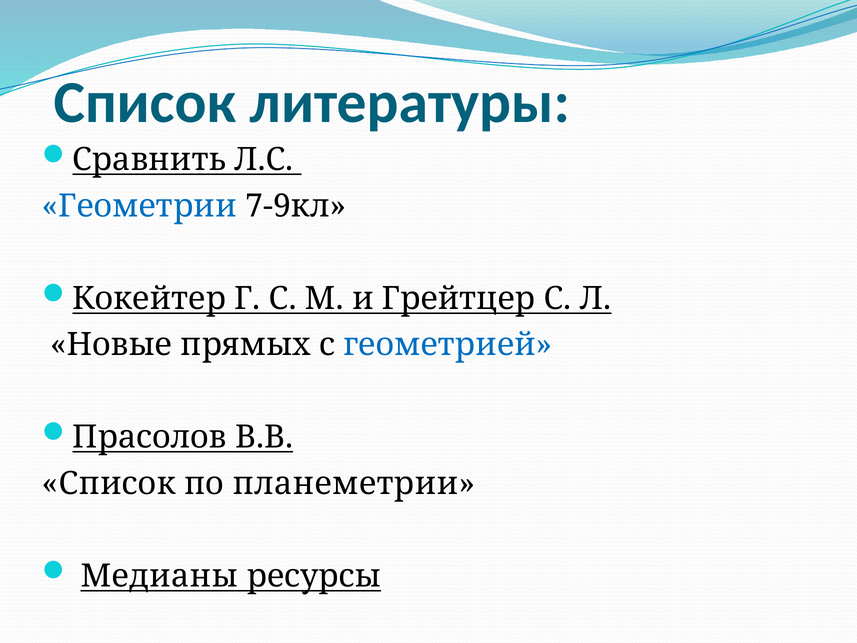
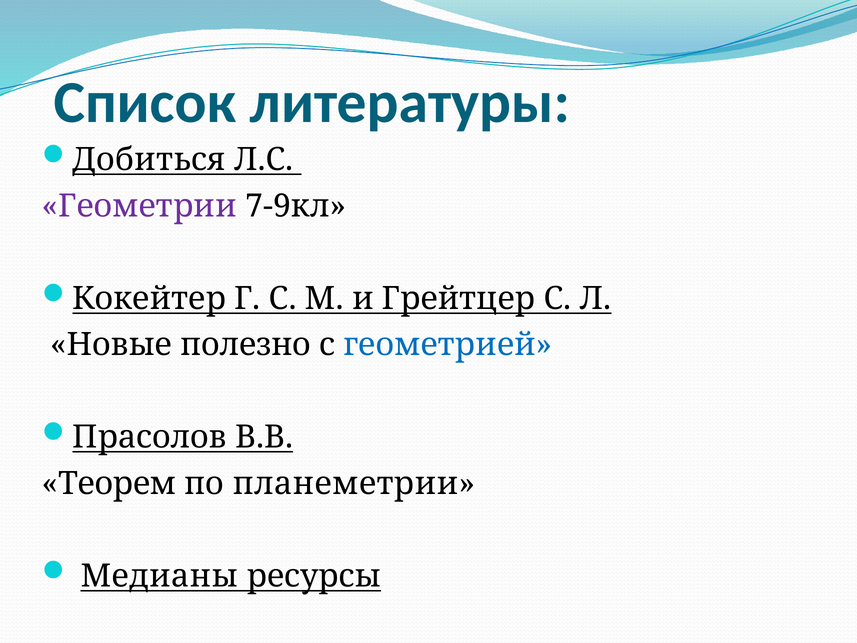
Сравнить: Сравнить -> Добиться (149, 160)
Геометрии colour: blue -> purple (139, 206)
прямых: прямых -> полезно (246, 345)
Список: Список -> Теорем (109, 483)
